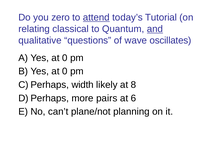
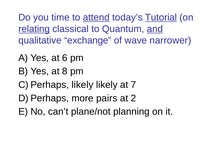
zero: zero -> time (61, 17)
Tutorial underline: none -> present (161, 17)
relating underline: none -> present (34, 29)
questions: questions -> exchange (88, 40)
oscillates: oscillates -> narrower (170, 40)
0: 0 -> 6 (65, 58)
0: 0 -> 8 (65, 71)
width: width -> likely (82, 85)
8: 8 -> 7 (133, 85)
6: 6 -> 2 (133, 98)
